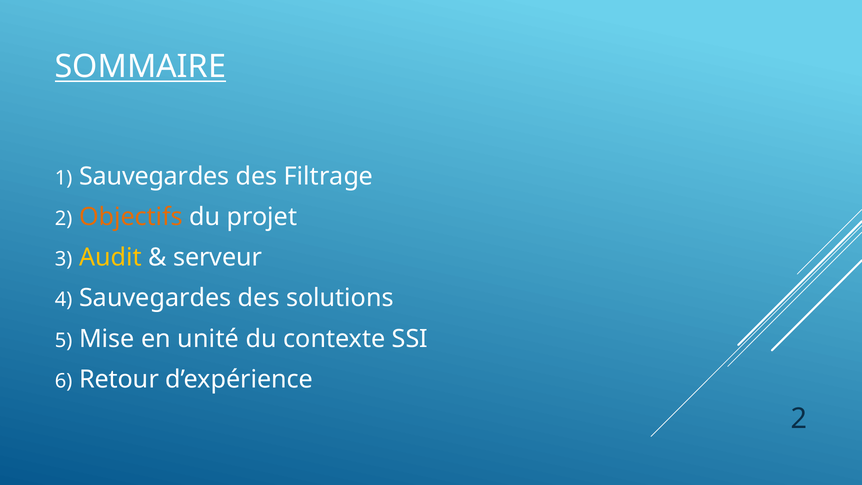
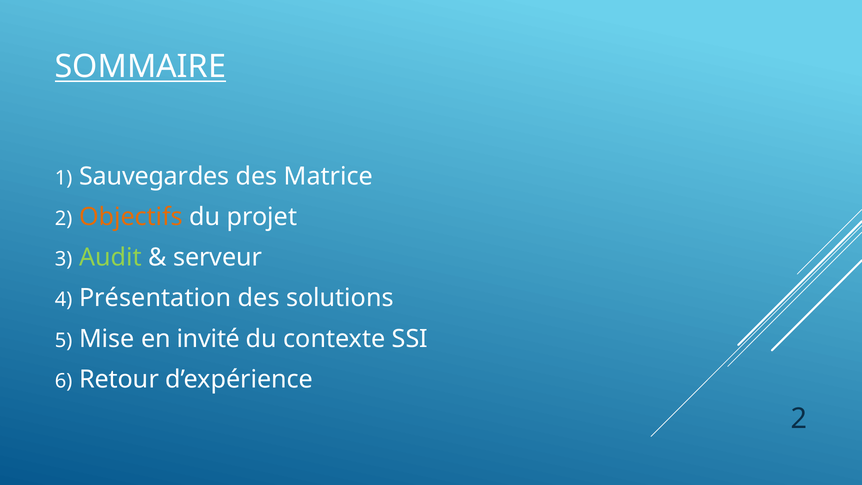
Filtrage: Filtrage -> Matrice (329, 176)
Audit colour: yellow -> light green (110, 257)
Sauvegardes: Sauvegardes -> Présentation (155, 298)
unité: unité -> invité (208, 339)
